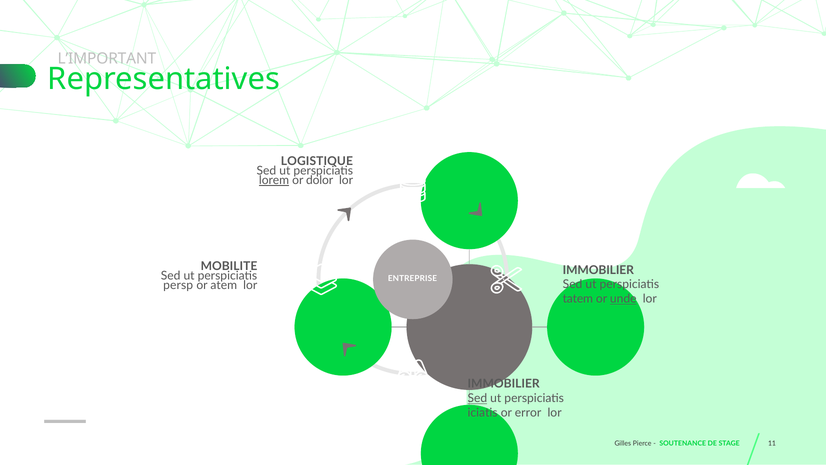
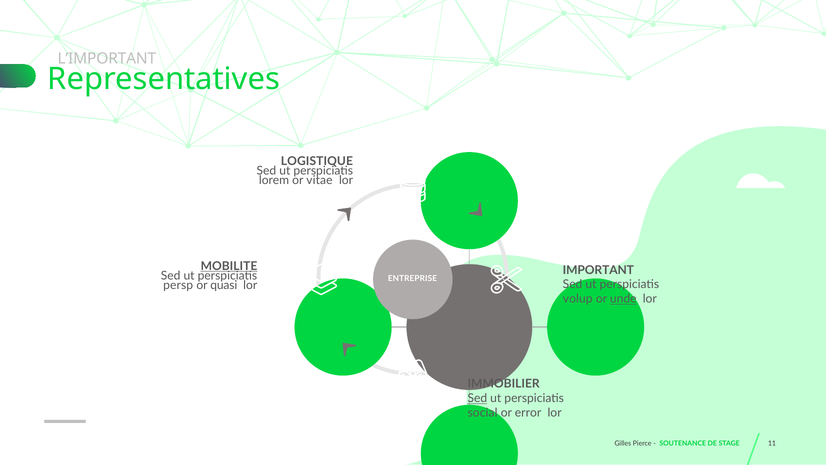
lorem underline: present -> none (274, 180)
dolor: dolor -> vitae (319, 180)
MOBILITE underline: none -> present (229, 266)
IMMOBILIER: IMMOBILIER -> IMPORTANT (598, 270)
atem: atem -> quasi (224, 285)
tatem: tatem -> volup (578, 299)
iciatis: iciatis -> social (483, 413)
